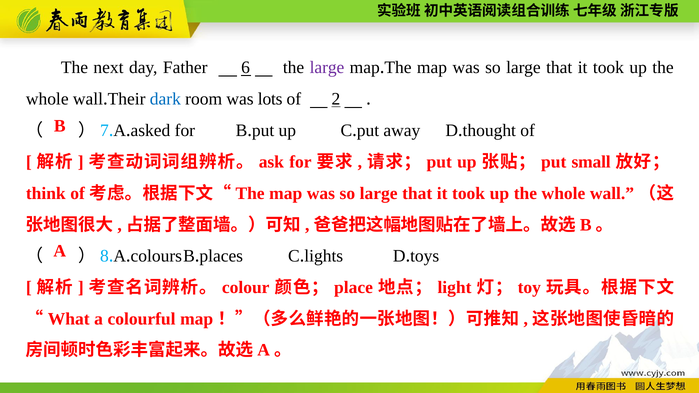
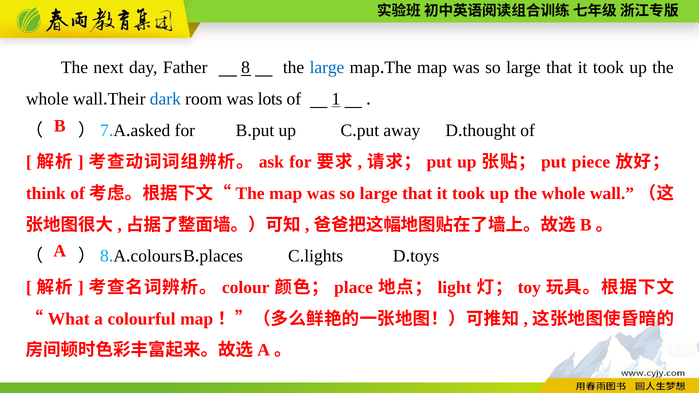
6: 6 -> 8 (246, 68)
large colour: purple -> blue (327, 68)
2: 2 -> 1 (336, 99)
small: small -> piece (591, 162)
